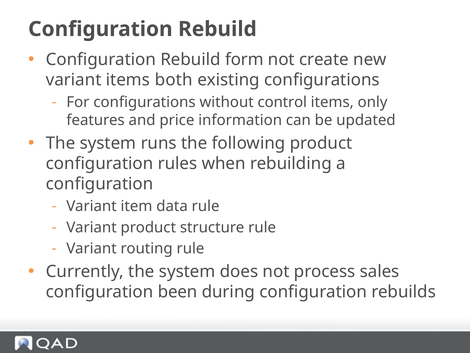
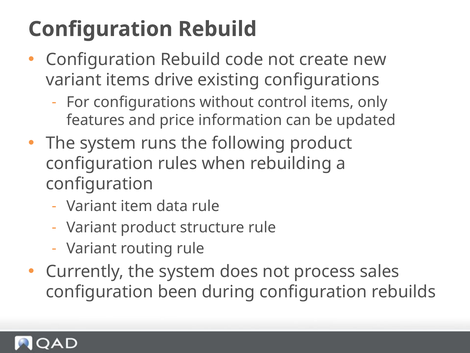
form: form -> code (244, 60)
both: both -> drive (174, 80)
